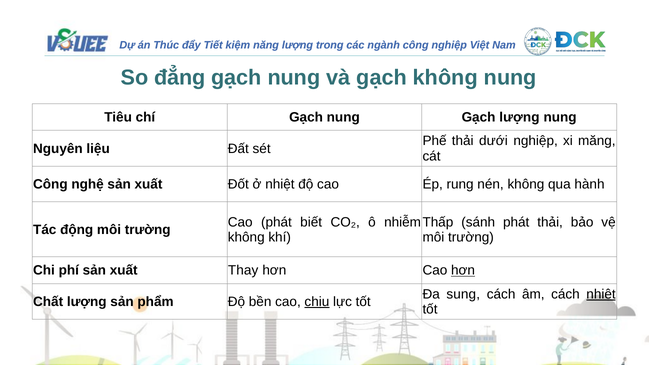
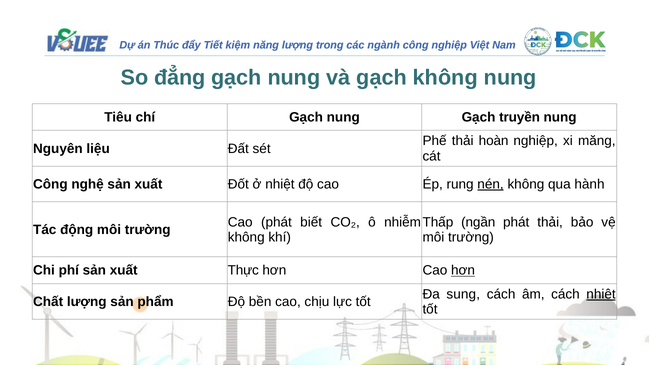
Gạch lượng: lượng -> truyền (520, 117)
dưới: dưới -> hoàn (494, 141)
nén underline: none -> present (491, 184)
sánh: sánh -> ngần (478, 222)
Thay: Thay -> Thực (243, 271)
chịu underline: present -> none (317, 302)
